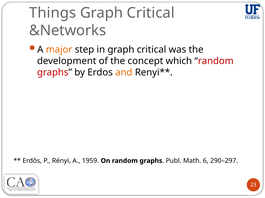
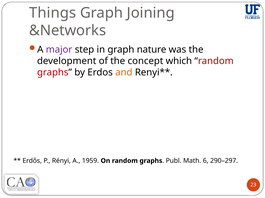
Critical: Critical -> Joining (151, 13)
major colour: orange -> purple (59, 50)
in graph critical: critical -> nature (152, 50)
